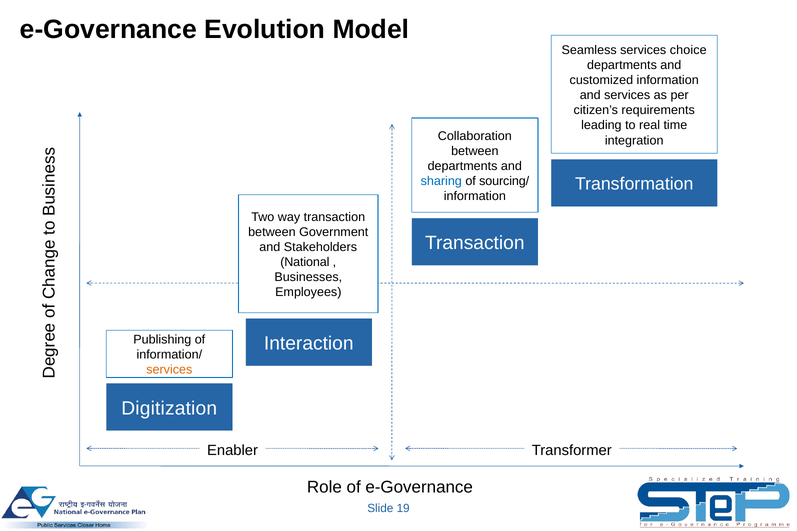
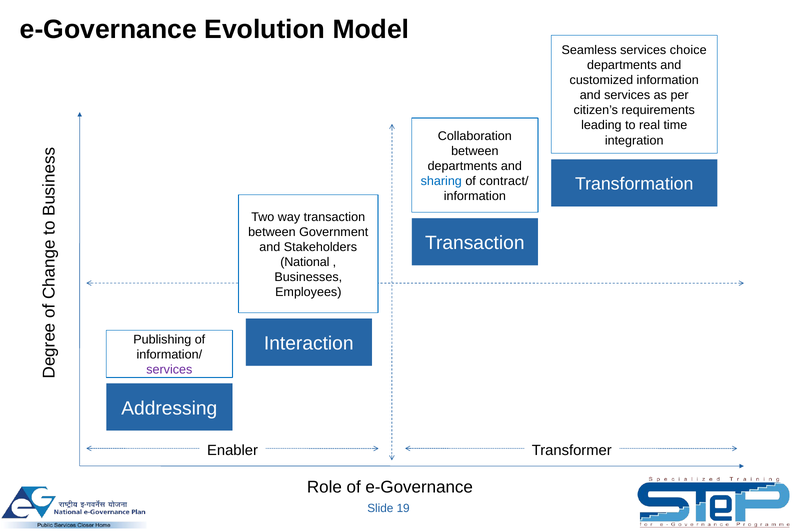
sourcing/: sourcing/ -> contract/ (504, 181)
services colour: orange -> purple (169, 370)
Digitization: Digitization -> Addressing (169, 409)
